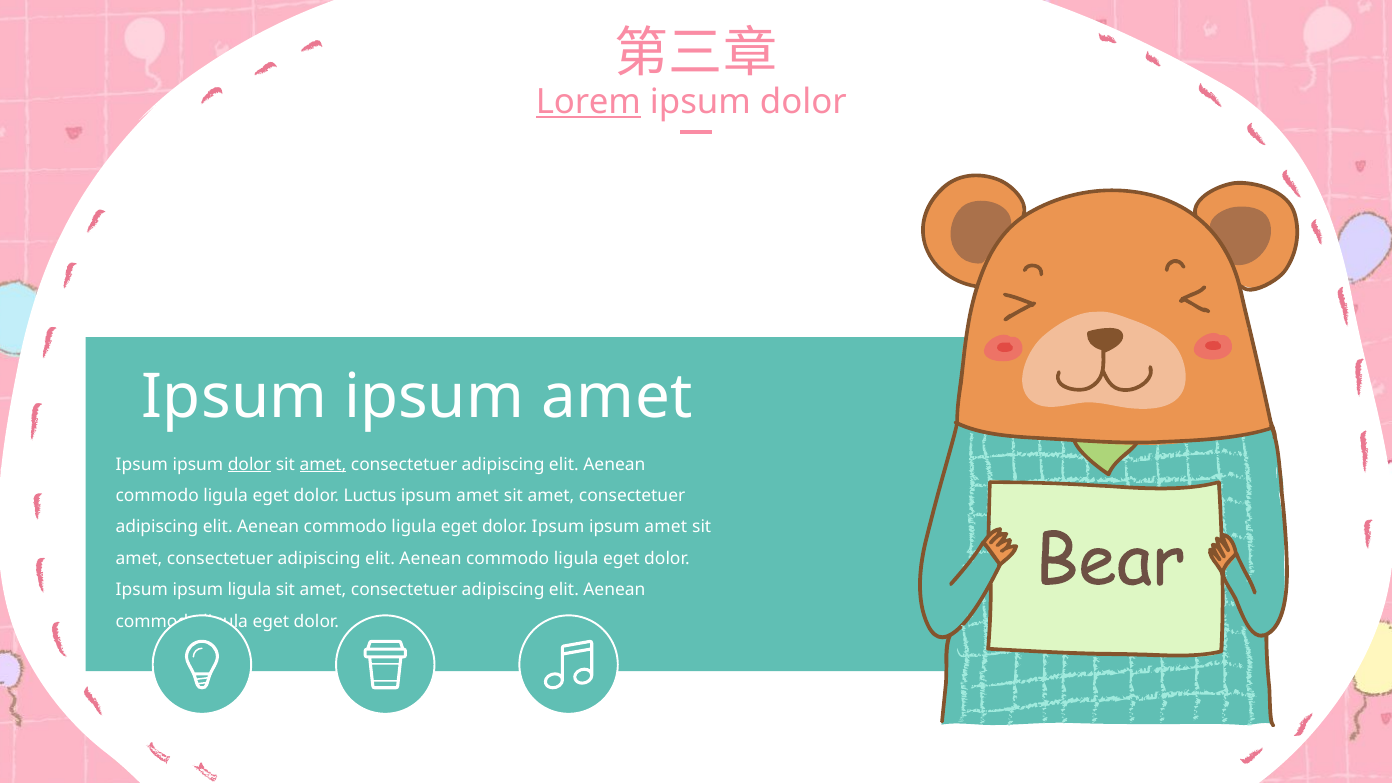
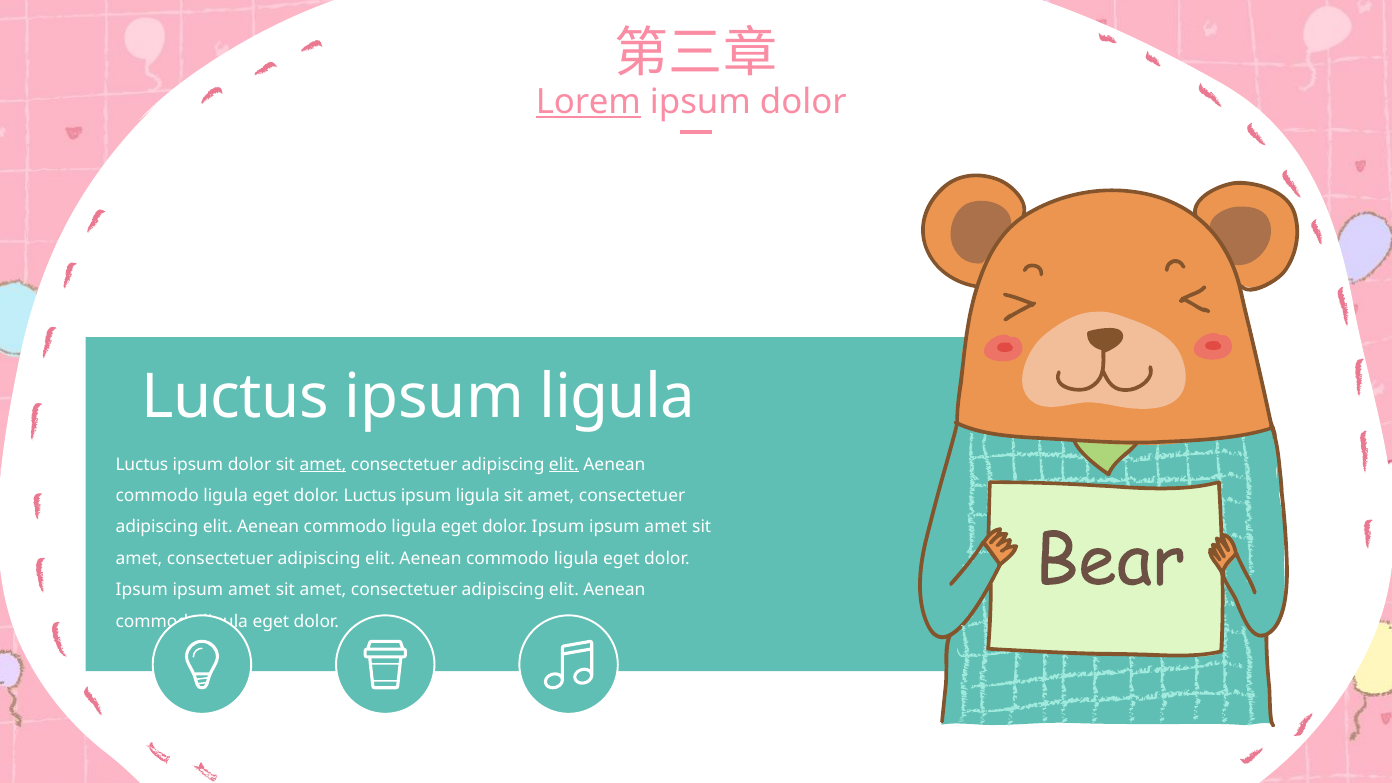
Ipsum: Ipsum -> Luctus (235, 397)
amet: amet -> ligula (618, 397)
Ipsum: Ipsum -> Luctus (142, 464)
dolor underline: present -> none (250, 464)
elit underline: none -> present (564, 464)
amet: amet -> ligula (478, 496)
ligula: ligula -> amet (249, 590)
